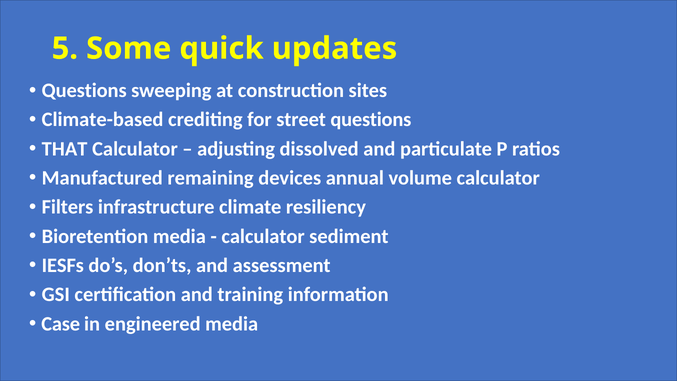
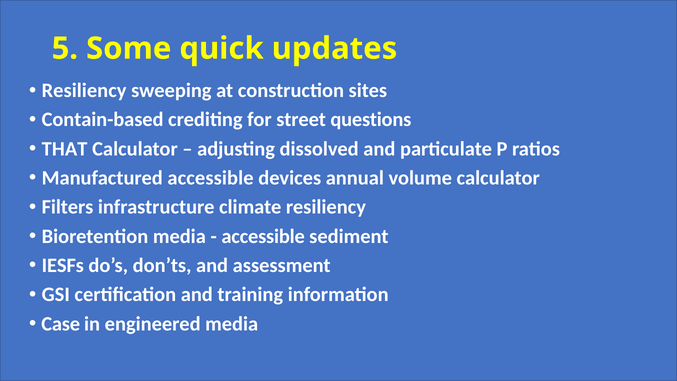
Questions: Questions -> Resiliency (84, 91)
Climate-based: Climate-based -> Contain-based (103, 120)
Manufactured remaining: remaining -> accessible (211, 178)
calculator: calculator -> accessible (263, 236)
